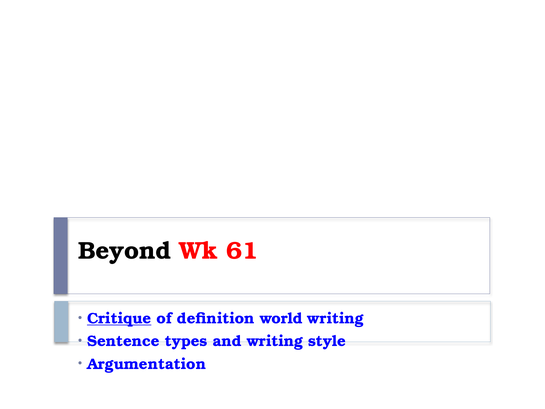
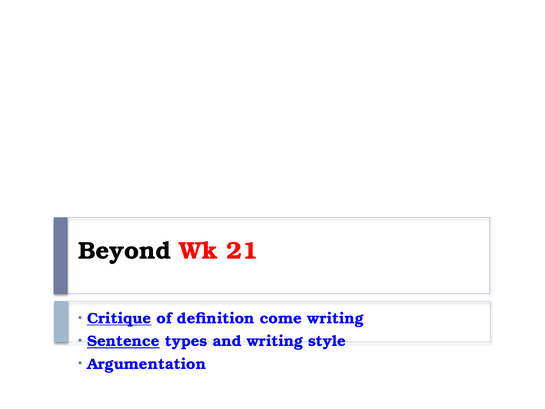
61: 61 -> 21 (242, 251)
world: world -> come (281, 318)
Sentence underline: none -> present (123, 341)
